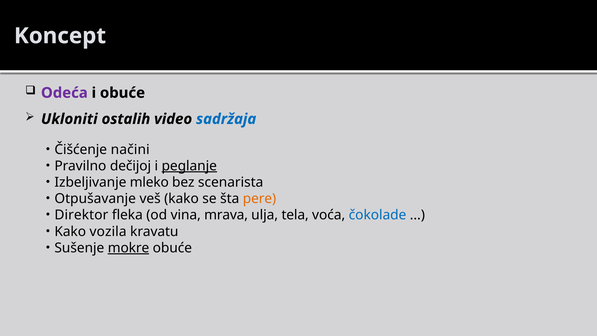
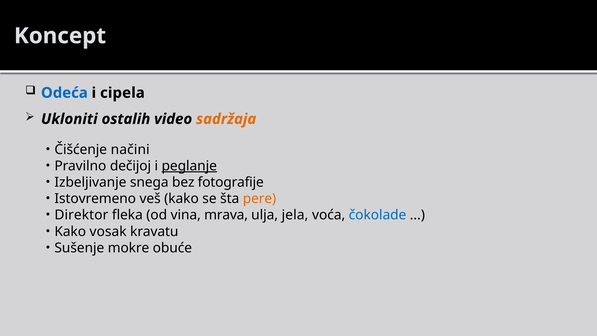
Odeća colour: purple -> blue (64, 93)
i obuće: obuće -> cipela (122, 93)
sadržaja colour: blue -> orange (226, 119)
mleko: mleko -> snega (149, 182)
scenarista: scenarista -> fotografije (231, 182)
Otpušavanje: Otpušavanje -> Istovremeno (95, 199)
tela: tela -> jela (295, 215)
vozila: vozila -> vosak (108, 231)
mokre underline: present -> none (129, 248)
